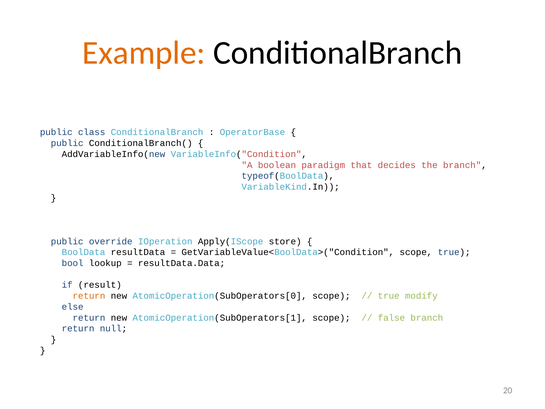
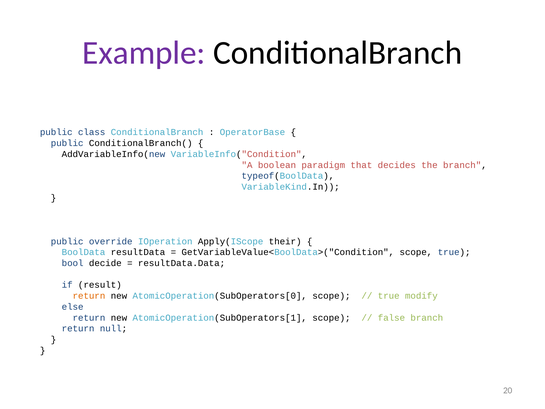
Example colour: orange -> purple (144, 53)
store: store -> their (285, 241)
lookup: lookup -> decide (105, 263)
